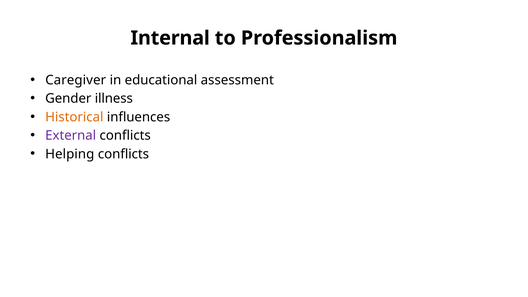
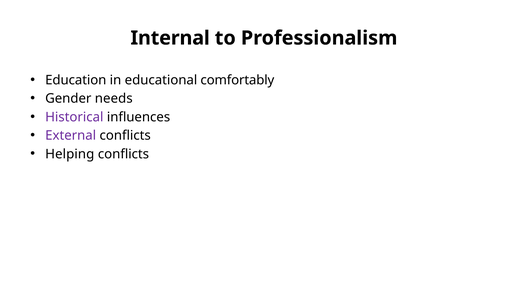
Caregiver: Caregiver -> Education (76, 80)
assessment: assessment -> comfortably (237, 80)
illness: illness -> needs (114, 99)
Historical colour: orange -> purple (74, 117)
